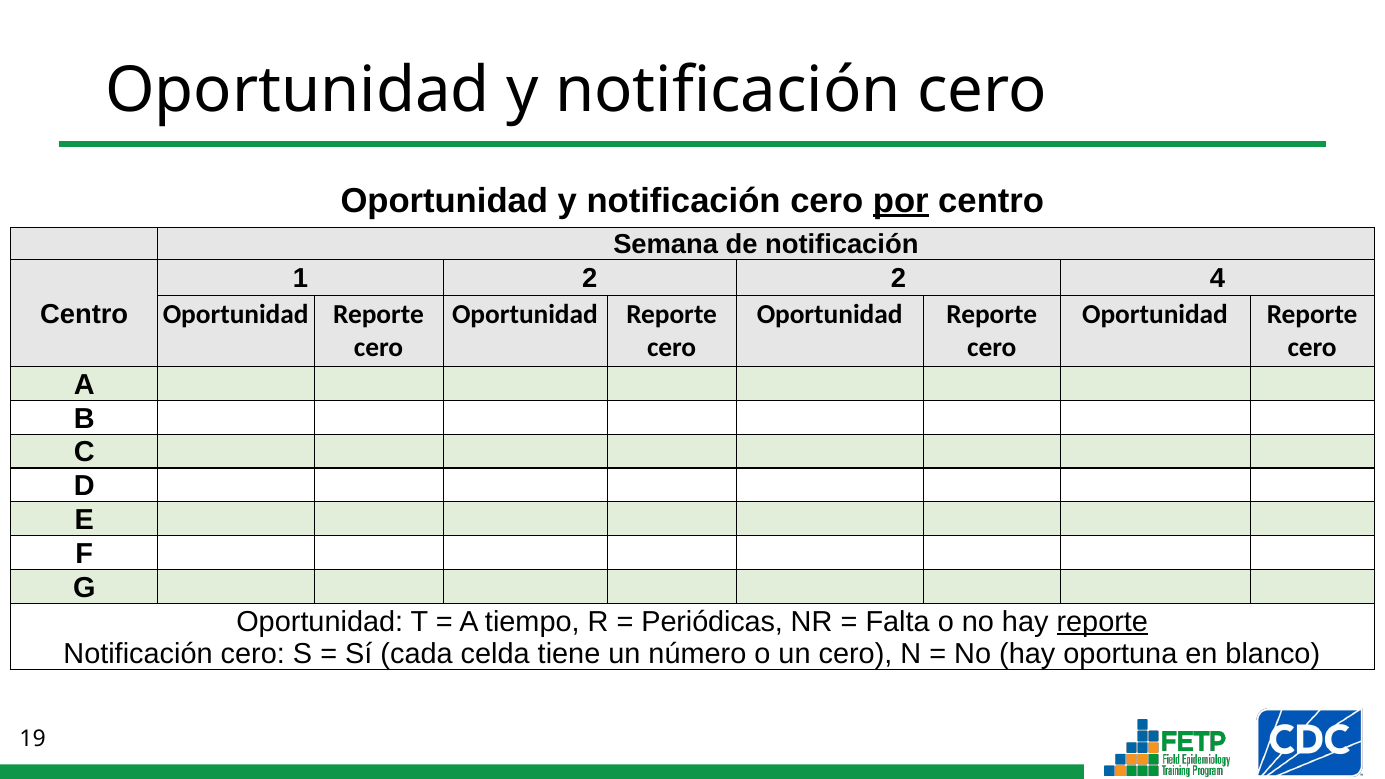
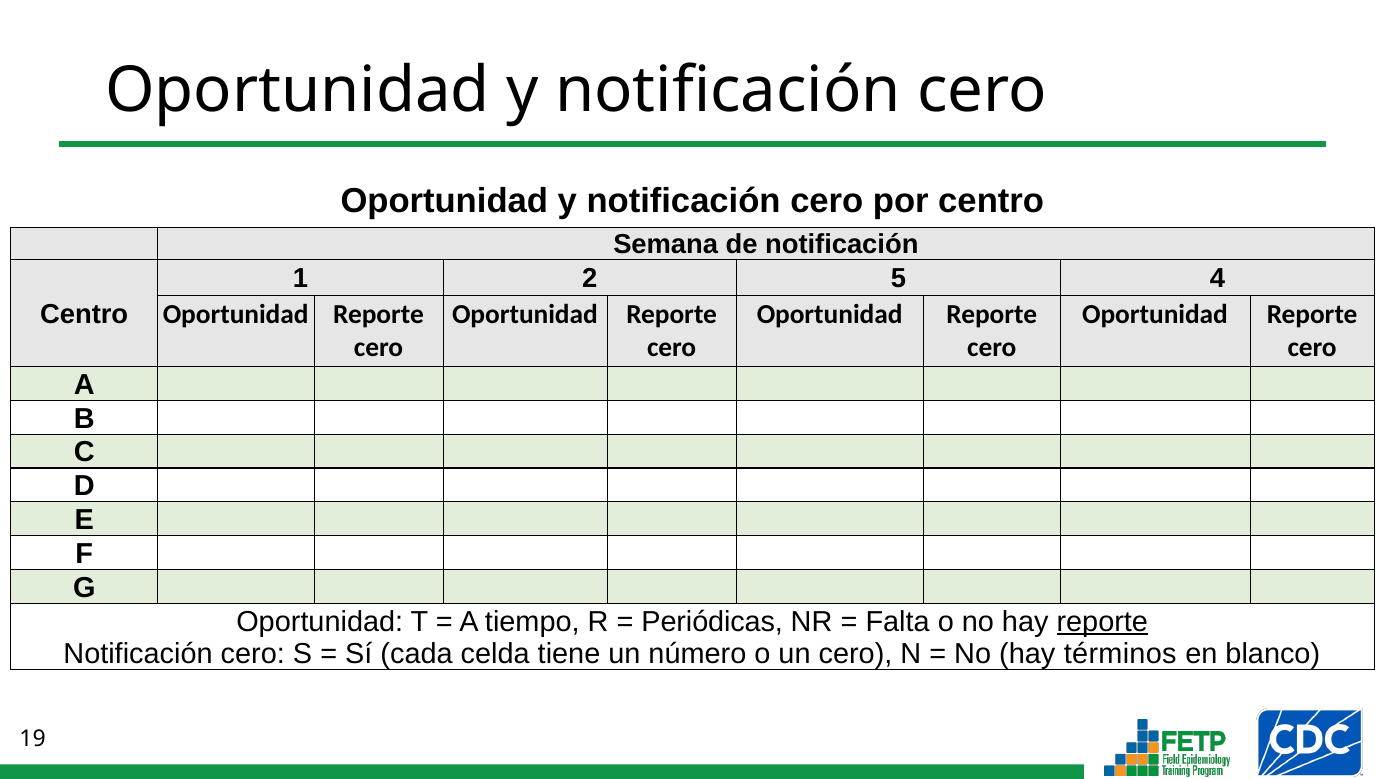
por underline: present -> none (901, 201)
2 2: 2 -> 5 (898, 279)
oportuna: oportuna -> términos (1120, 654)
